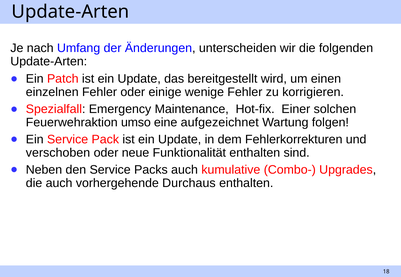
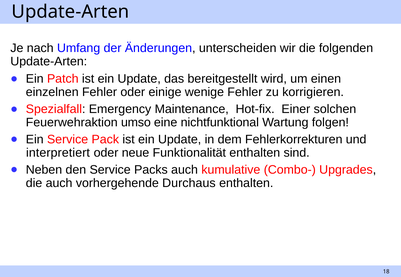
aufgezeichnet: aufgezeichnet -> nichtfunktional (220, 123)
verschoben: verschoben -> interpretiert (58, 153)
